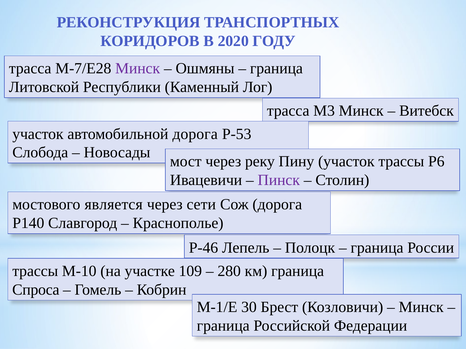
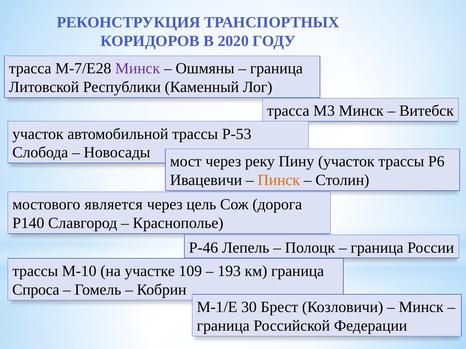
автомобильной дорога: дорога -> трассы (195, 134)
Пинск colour: purple -> orange (279, 180)
сети: сети -> цель (201, 205)
280: 280 -> 193 (229, 271)
